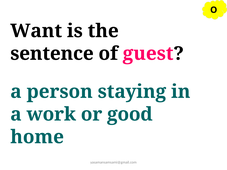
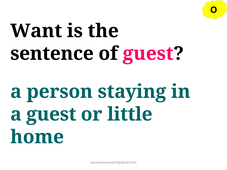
a work: work -> guest (51, 114)
good: good -> little (130, 114)
